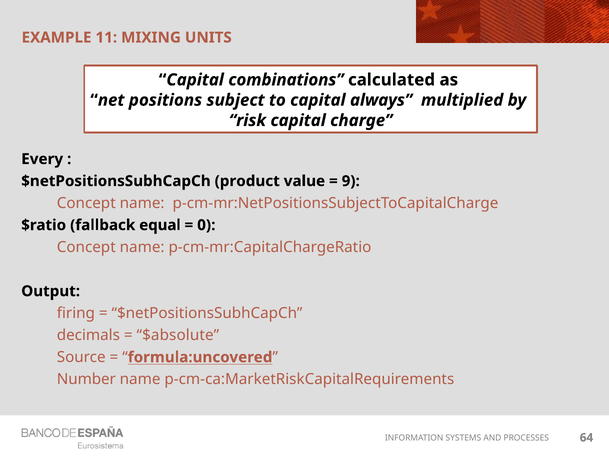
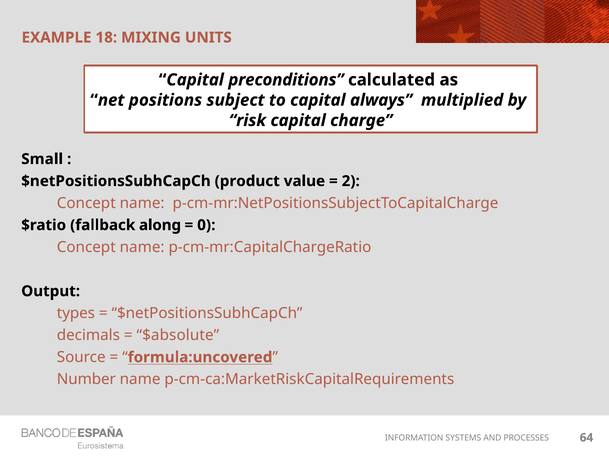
11: 11 -> 18 (106, 37)
combinations: combinations -> preconditions (286, 80)
Every: Every -> Small (42, 159)
9: 9 -> 2 (351, 181)
equal: equal -> along (160, 225)
firing: firing -> types (76, 313)
